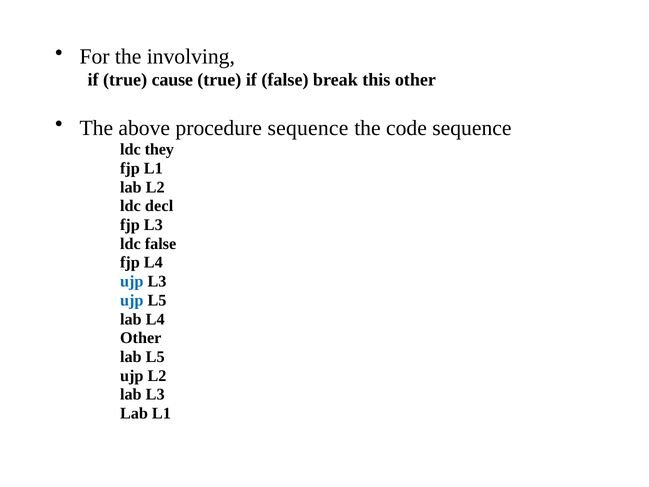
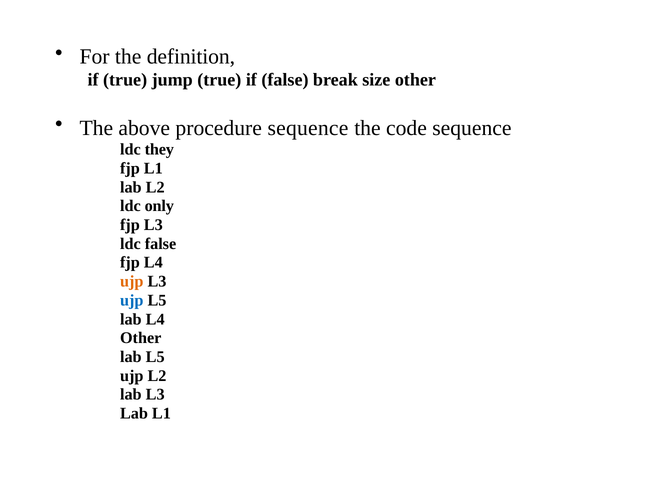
involving: involving -> definition (191, 57)
cause: cause -> jump (172, 80)
this: this -> size (376, 80)
decl: decl -> only (159, 206)
ujp colour: blue -> orange (132, 281)
